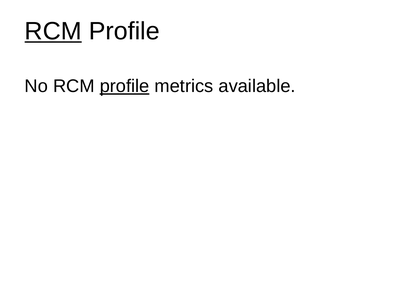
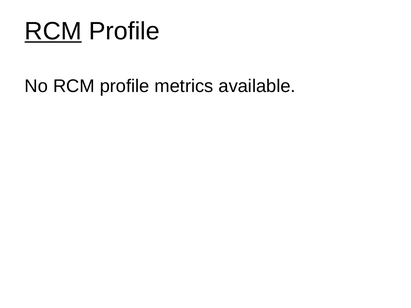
profile underline: present -> none (125, 86)
